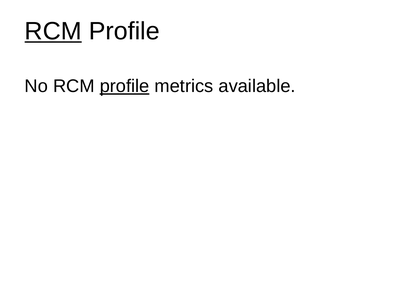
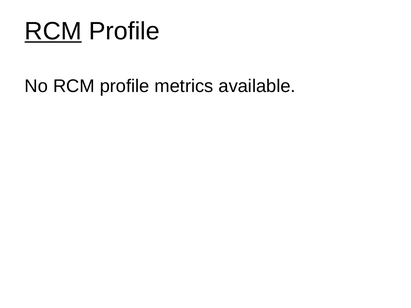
profile underline: present -> none (125, 86)
